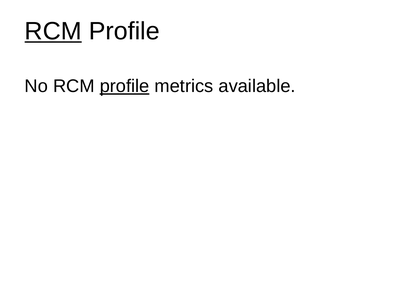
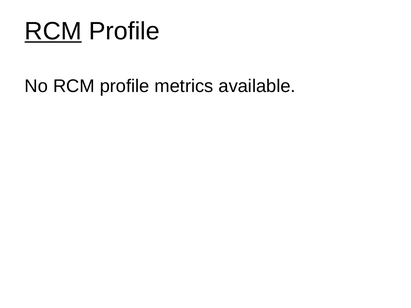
profile underline: present -> none (125, 86)
